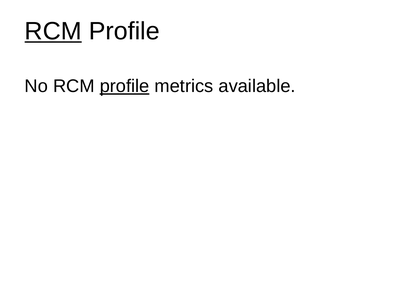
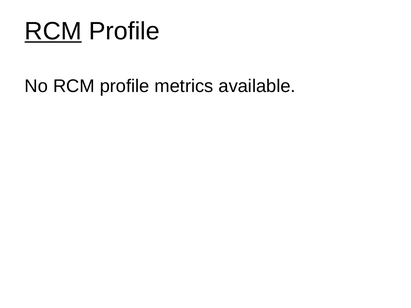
profile underline: present -> none (125, 86)
